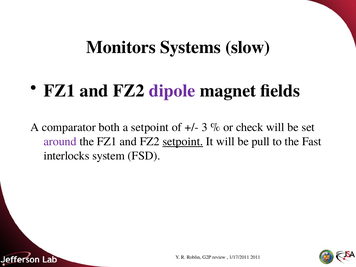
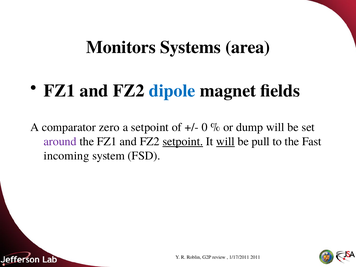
slow: slow -> area (248, 47)
dipole colour: purple -> blue (172, 91)
both: both -> zero (109, 127)
3: 3 -> 0 (204, 127)
check: check -> dump (250, 127)
will underline: none -> present (225, 141)
interlocks: interlocks -> incoming (66, 156)
